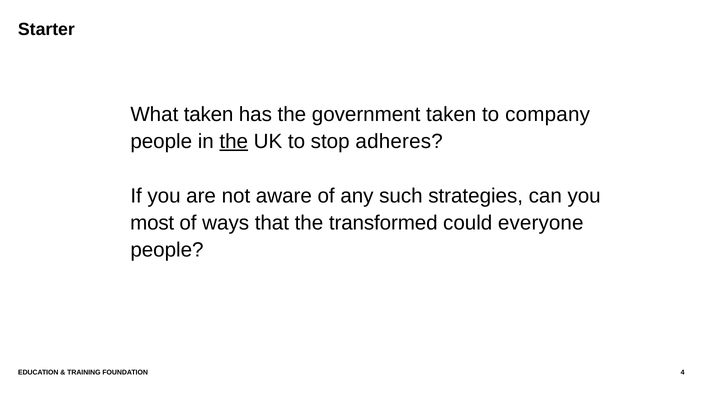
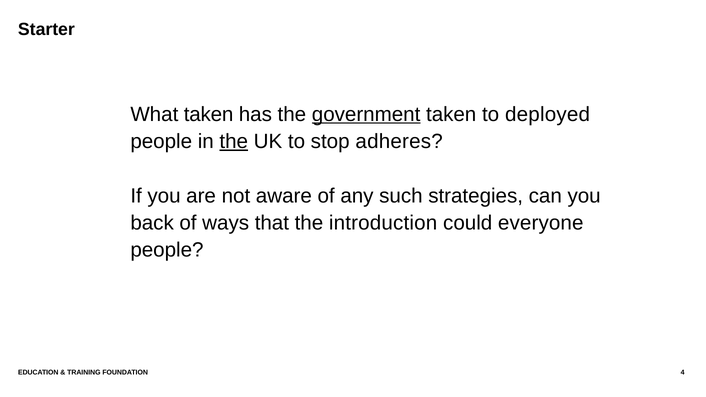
government underline: none -> present (366, 114)
company: company -> deployed (548, 114)
most: most -> back (152, 223)
transformed: transformed -> introduction (383, 223)
